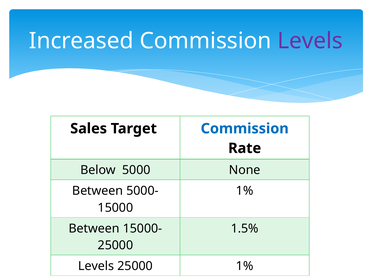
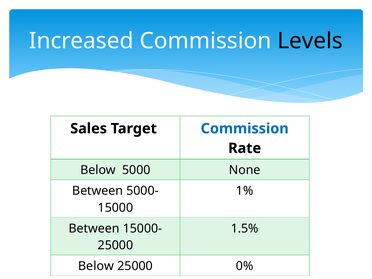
Levels colour: purple -> black (310, 41)
Levels: Levels -> Below (96, 266)
25000 1%: 1% -> 0% (245, 266)
